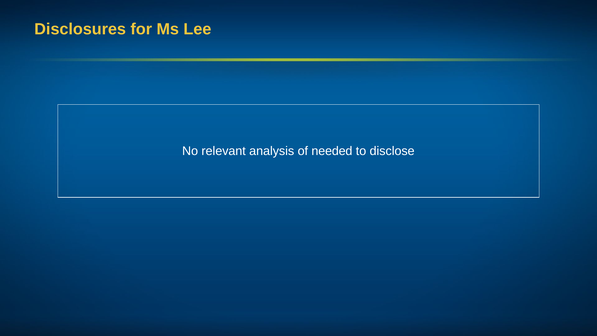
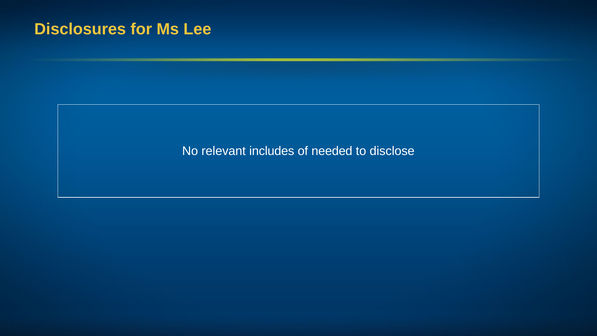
analysis: analysis -> includes (272, 151)
